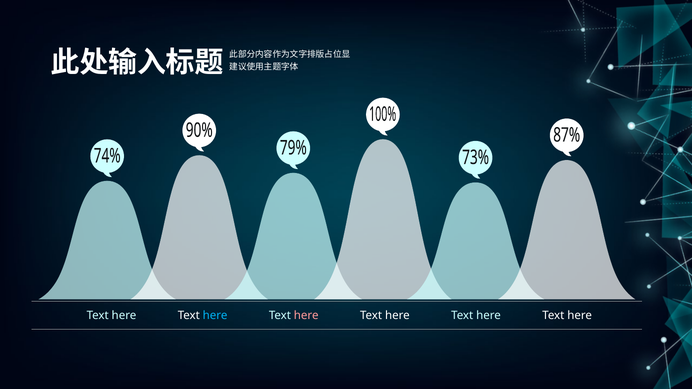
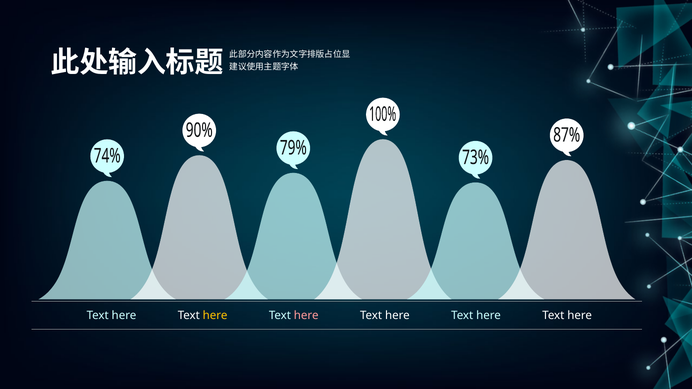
here colour: light blue -> yellow (215, 316)
